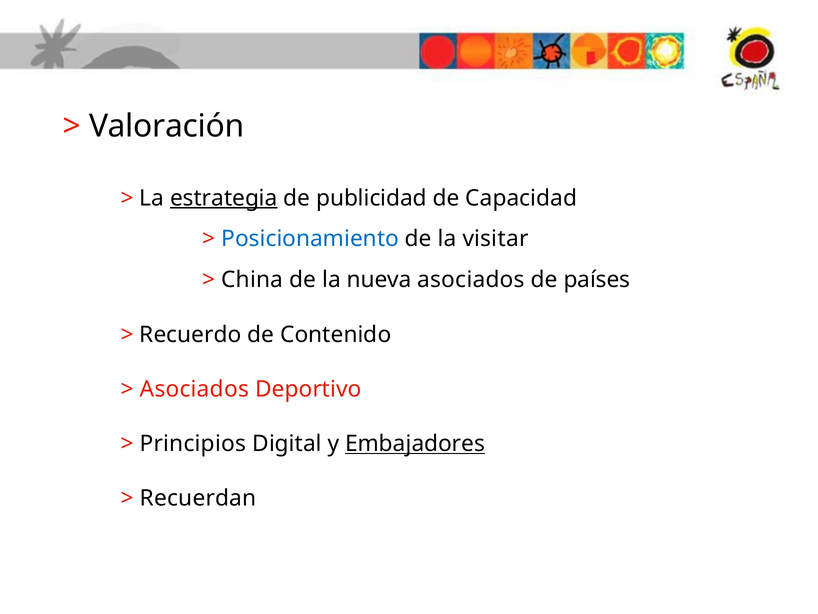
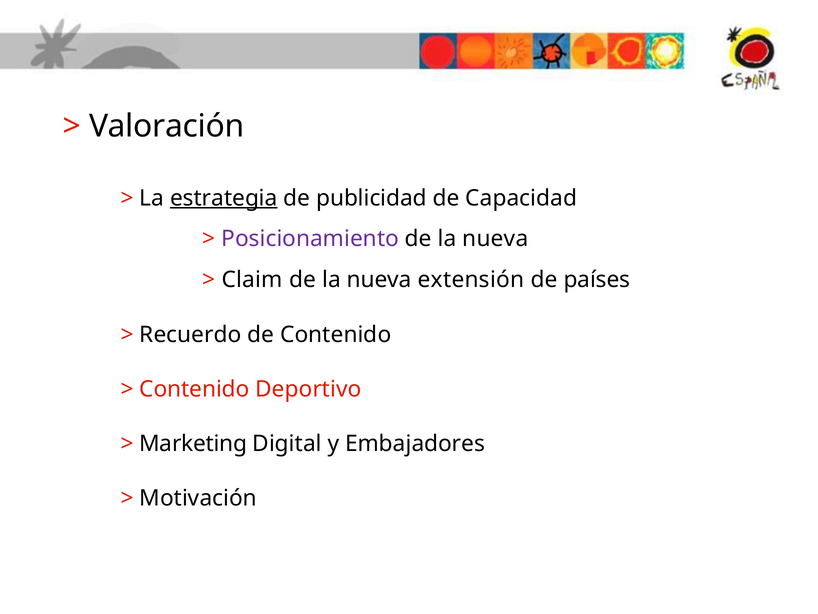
Posicionamiento colour: blue -> purple (310, 239)
visitar: visitar -> nueva (495, 239)
China: China -> Claim (252, 280)
nueva asociados: asociados -> extensión (471, 280)
Asociados: Asociados -> Contenido (195, 389)
Principios: Principios -> Marketing (193, 443)
Embajadores underline: present -> none (415, 443)
Recuerdan: Recuerdan -> Motivación (198, 498)
